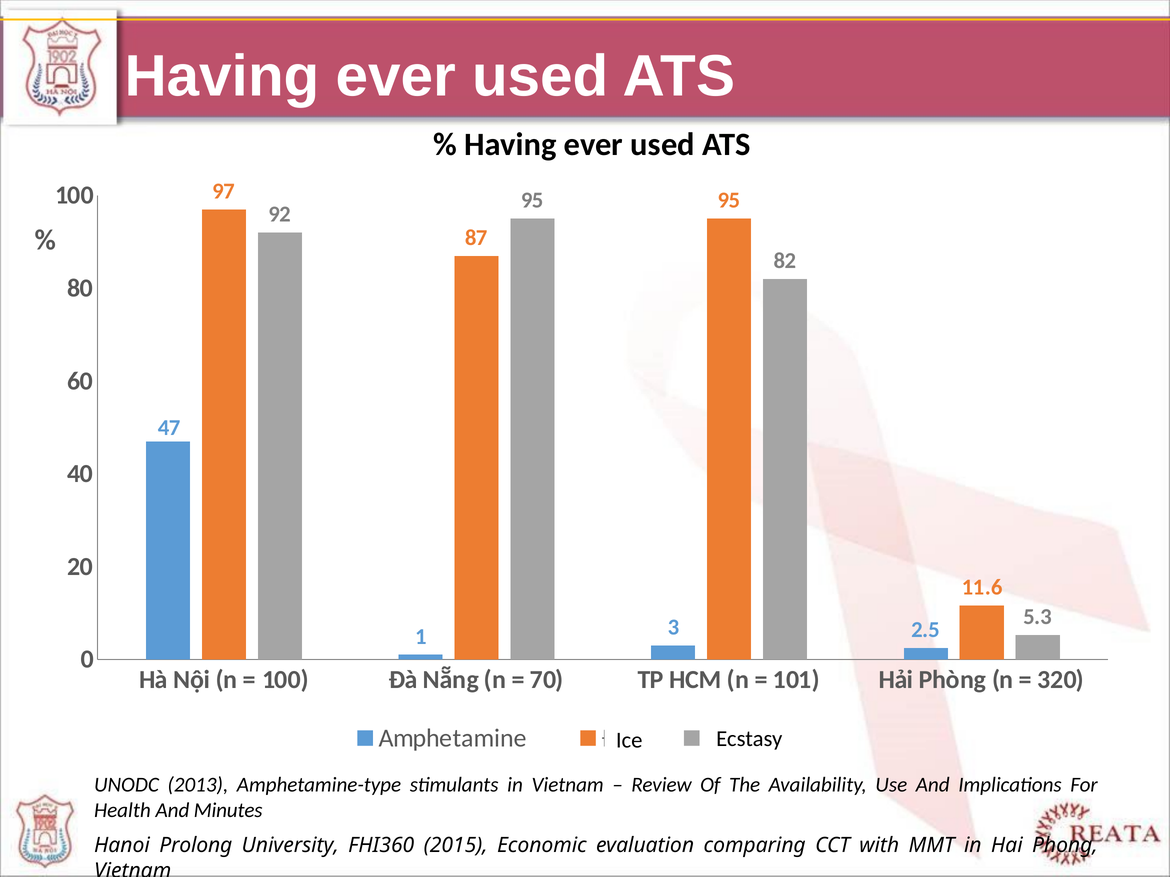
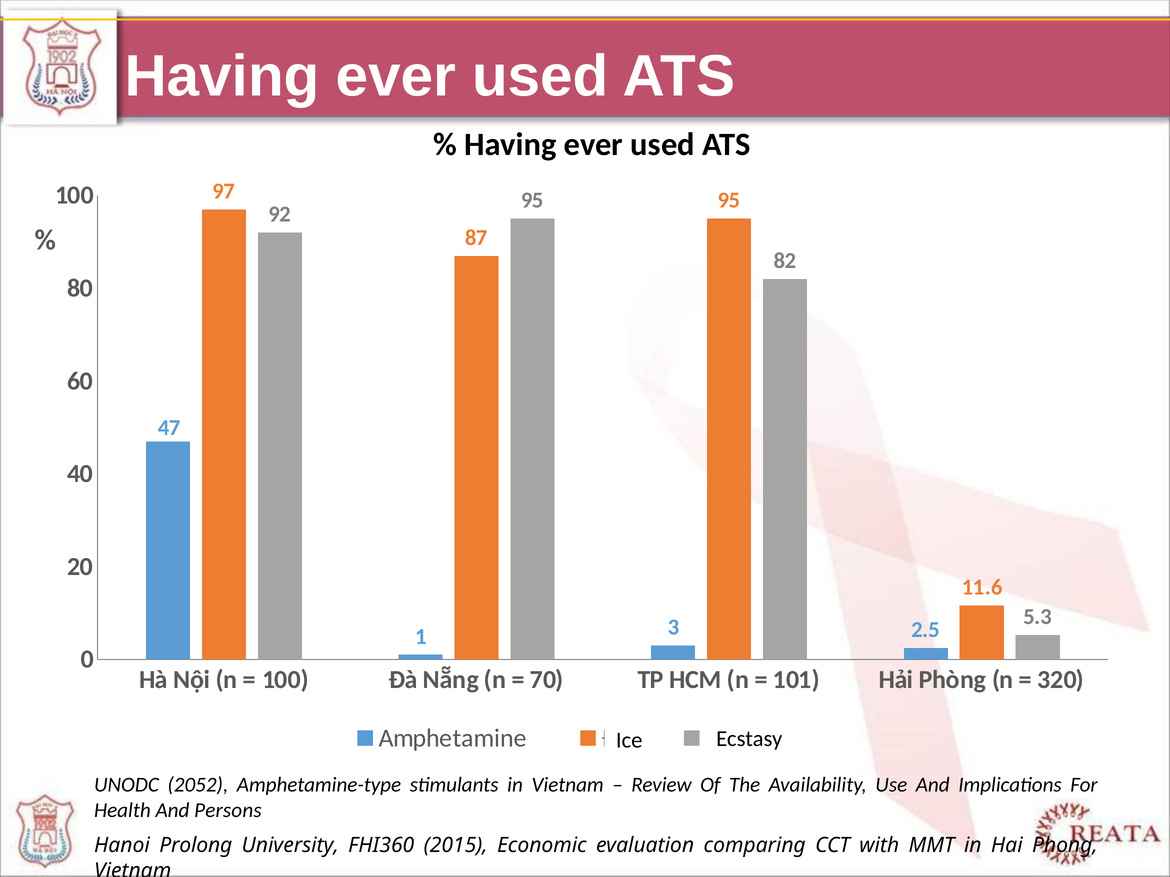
2013: 2013 -> 2052 (198, 785)
Minutes: Minutes -> Persons (228, 811)
